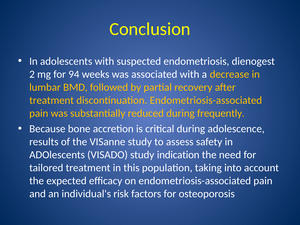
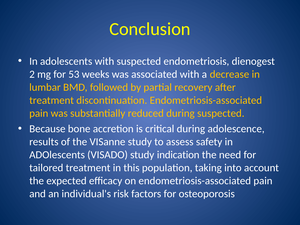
94: 94 -> 53 (74, 74)
during frequently: frequently -> suspected (221, 113)
